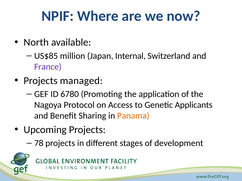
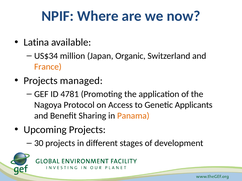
North: North -> Latina (36, 42)
US$85: US$85 -> US$34 (46, 56)
Internal: Internal -> Organic (130, 56)
France colour: purple -> orange (48, 67)
6780: 6780 -> 4781 (70, 94)
78: 78 -> 30 (39, 144)
